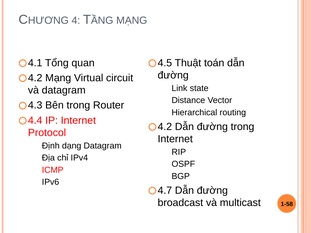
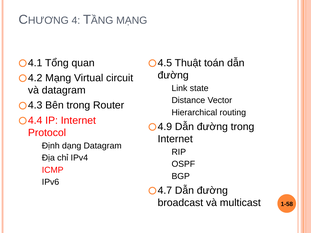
4.2: 4.2 -> 4.9 (165, 127)
